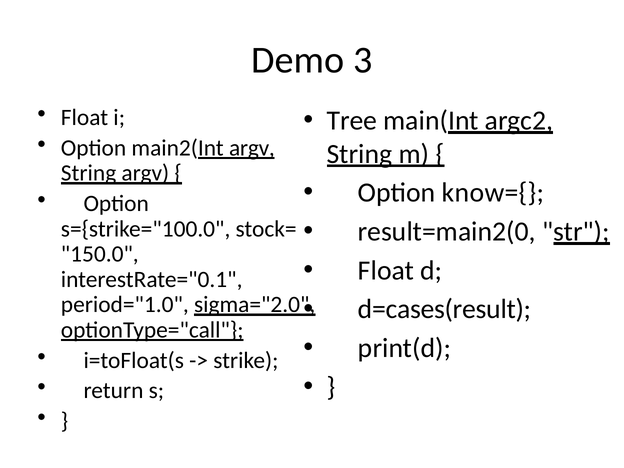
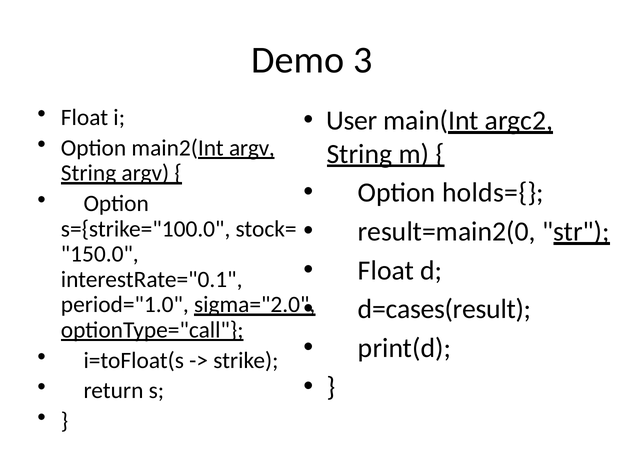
Tree: Tree -> User (352, 121)
know={: know={ -> holds={ (493, 193)
